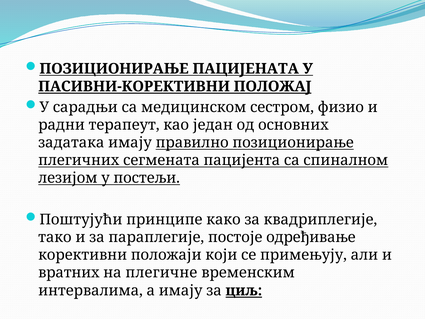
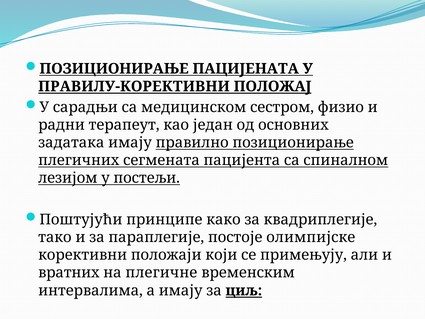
ПАСИВНИ-КОРЕКТИВНИ: ПАСИВНИ-КОРЕКТИВНИ -> ПРАВИЛУ-КОРЕКТИВНИ (134, 86)
одређивање: одређивање -> олимпијске (311, 237)
